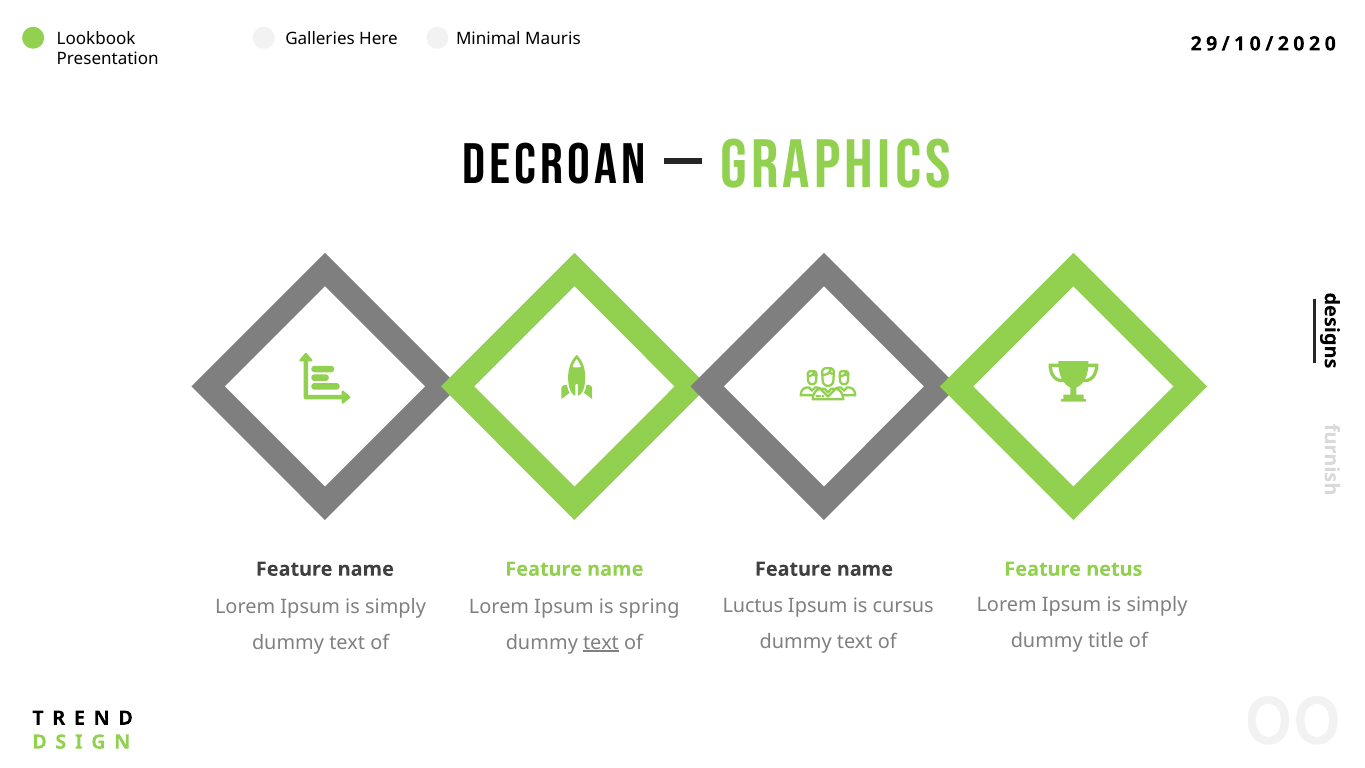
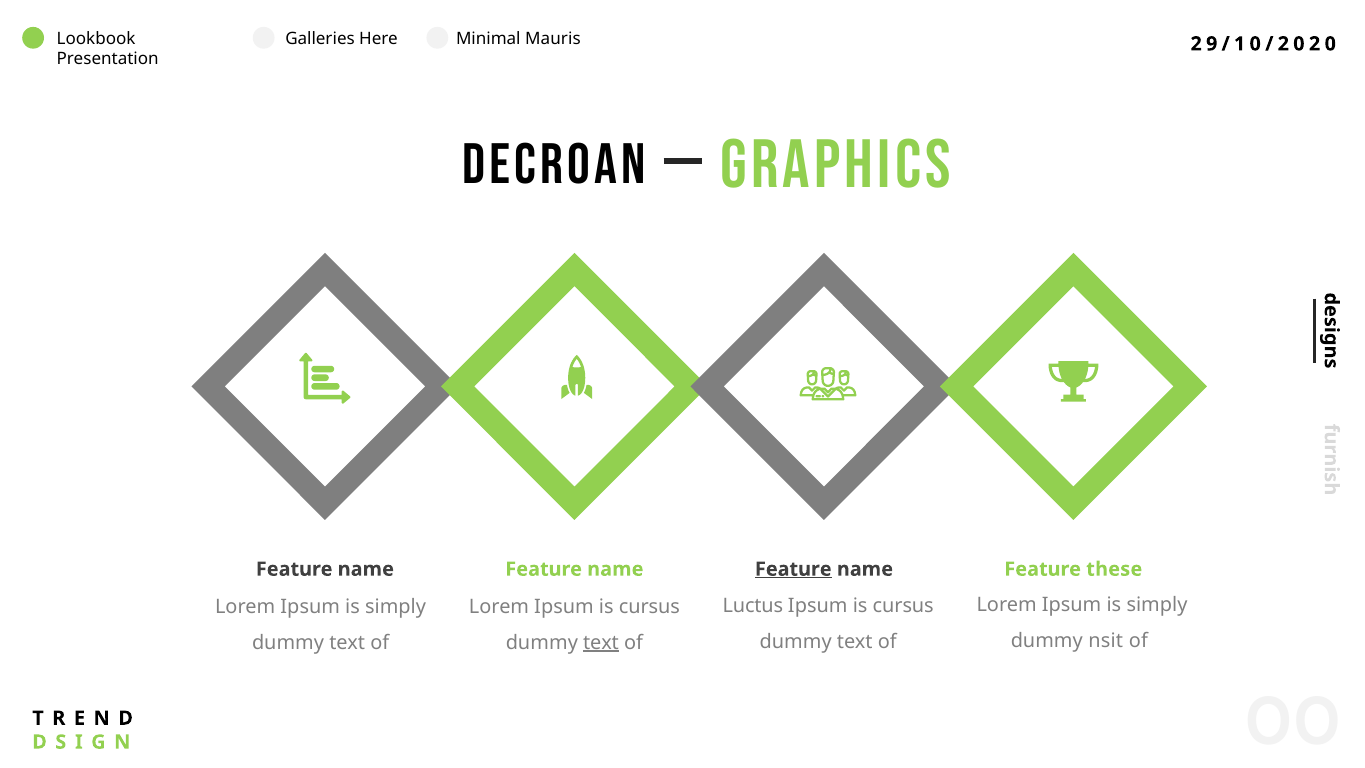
Feature underline: none -> present (793, 569)
netus: netus -> these (1114, 569)
Lorem Ipsum is spring: spring -> cursus (649, 607)
title: title -> nsit (1106, 641)
